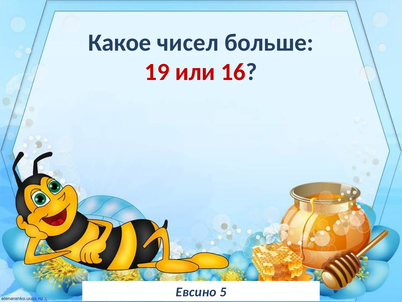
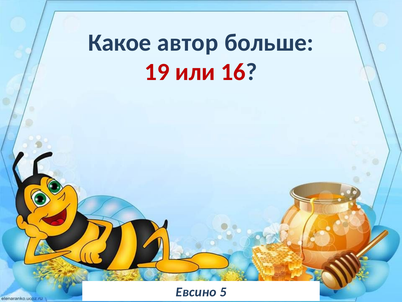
чисел: чисел -> автор (188, 43)
